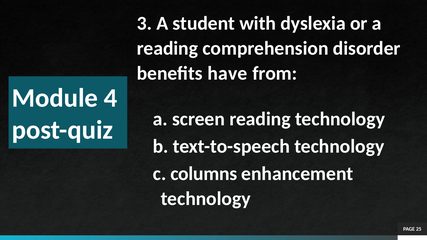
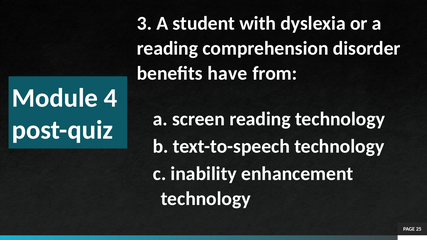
columns: columns -> inability (204, 174)
